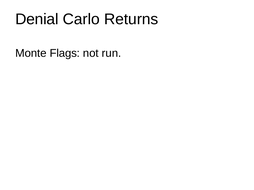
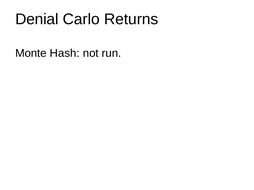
Flags: Flags -> Hash (65, 53)
